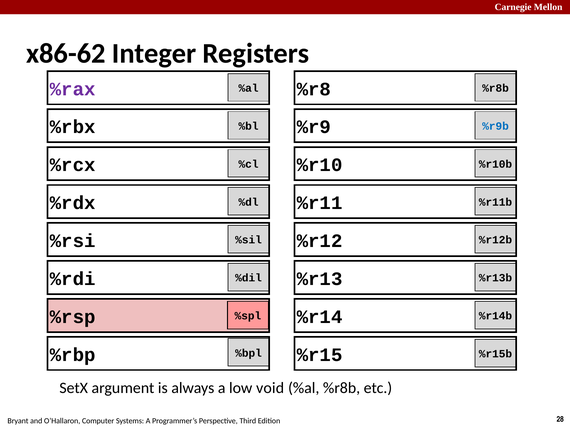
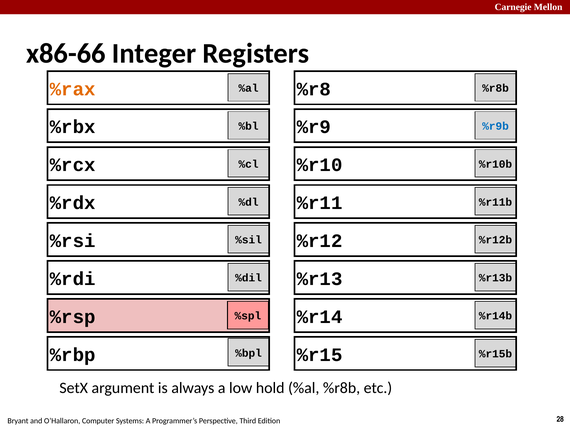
x86-62: x86-62 -> x86-66 (66, 53)
%rax colour: purple -> orange (73, 89)
void: void -> hold (270, 388)
